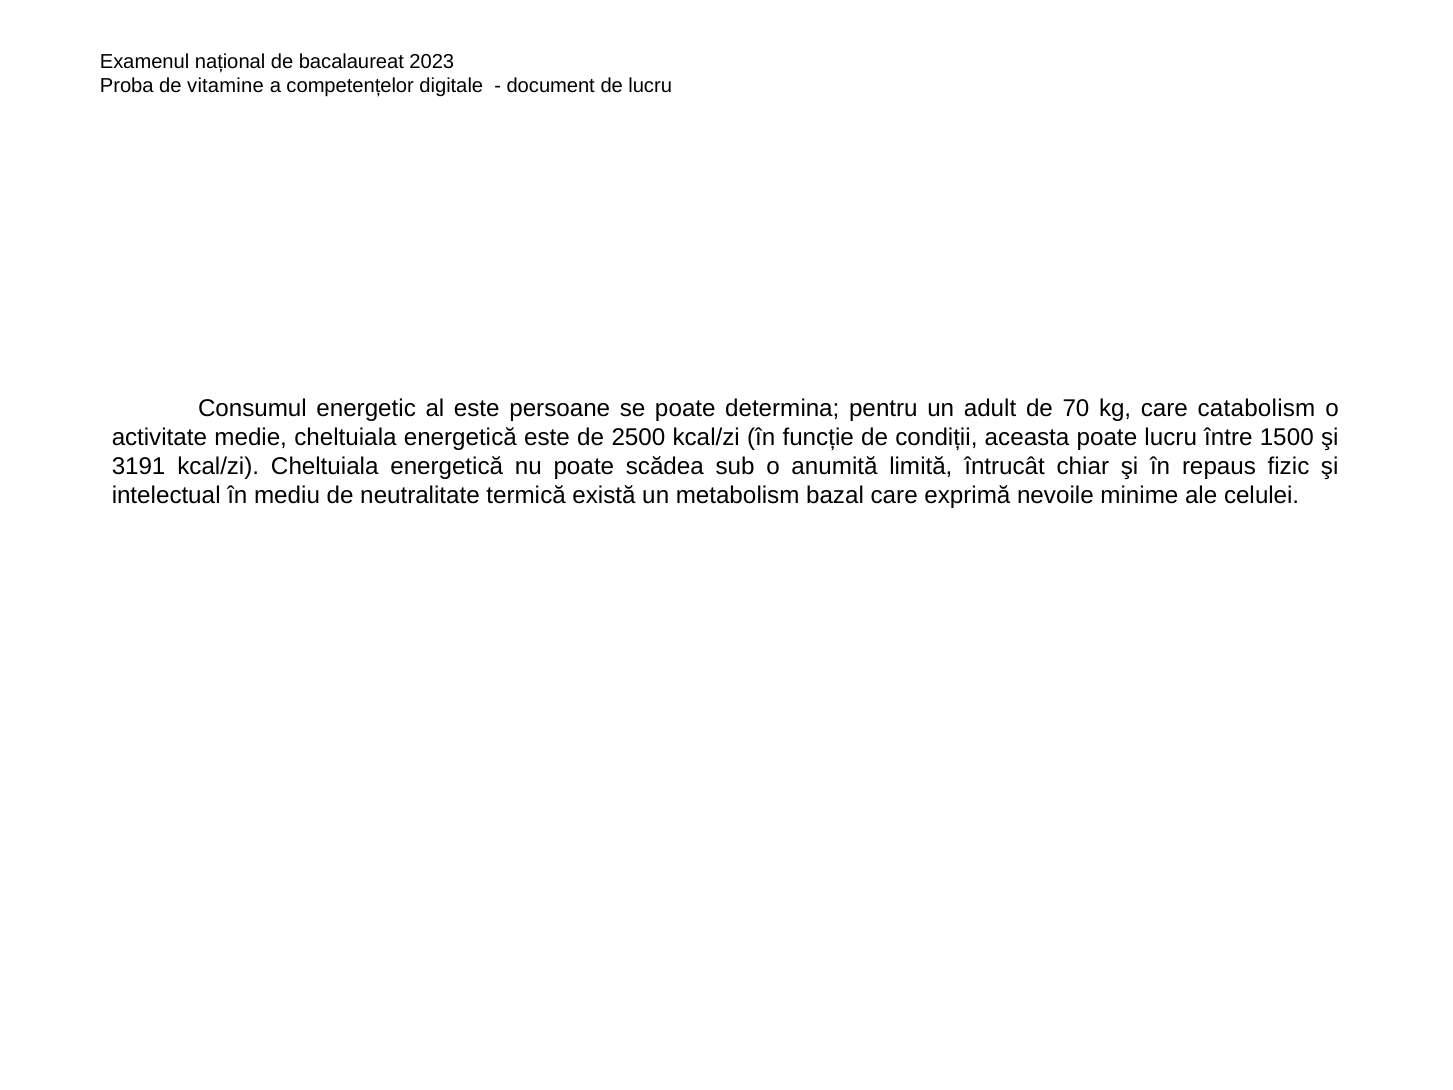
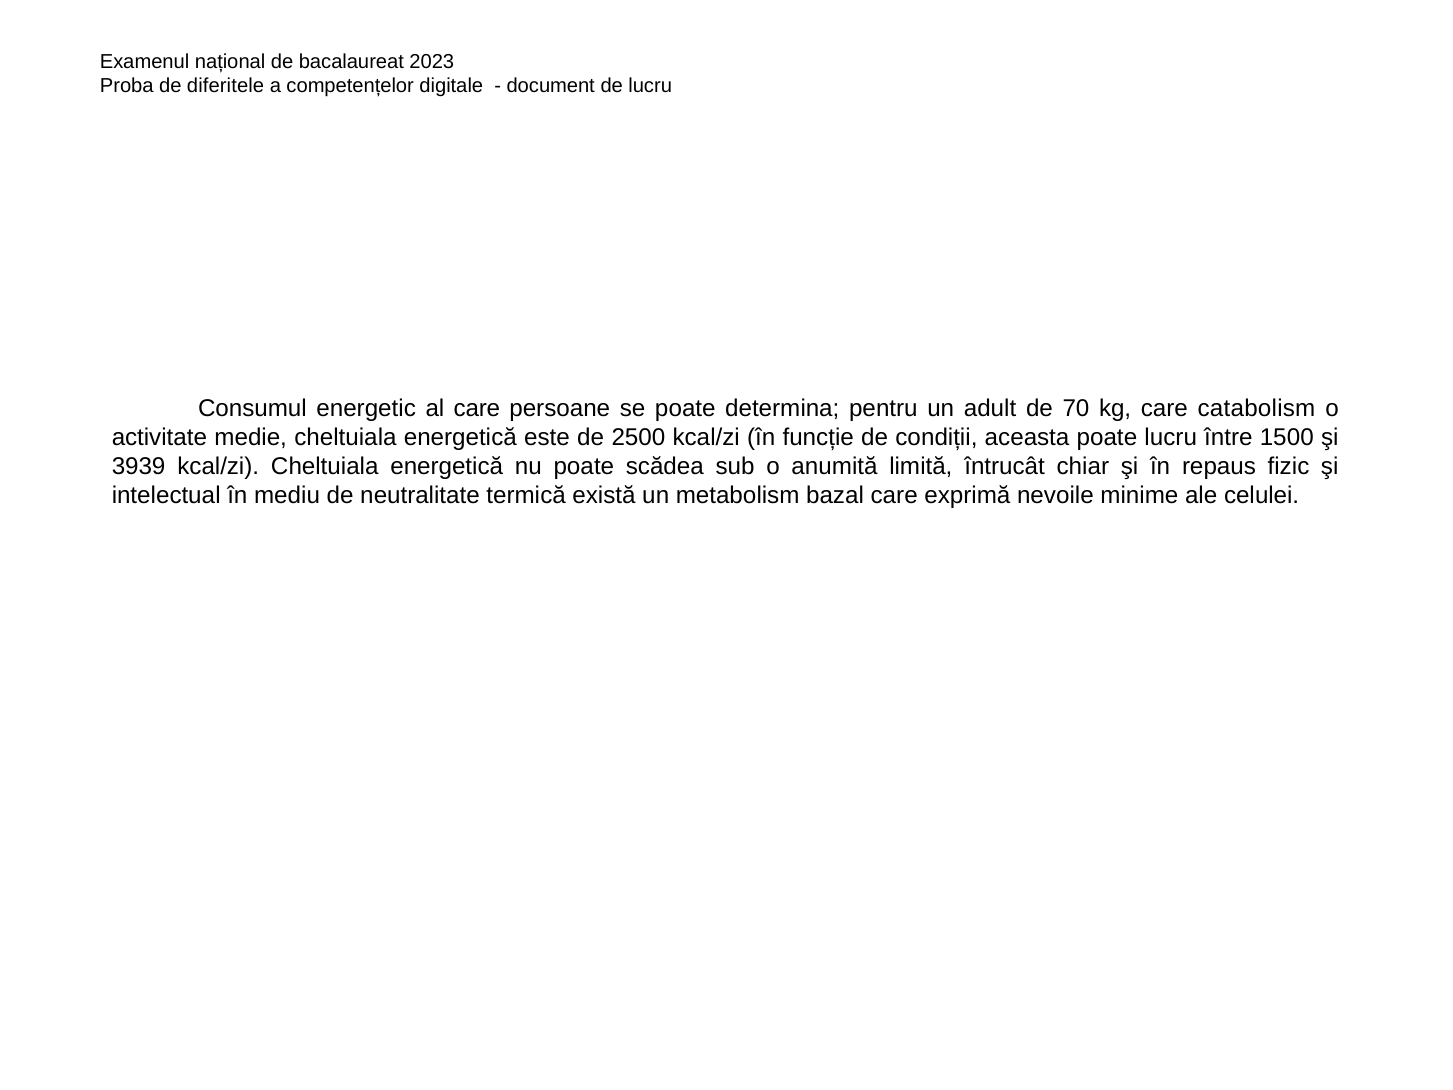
vitamine: vitamine -> diferitele (226, 86)
al este: este -> care (477, 408)
3191: 3191 -> 3939 (139, 466)
